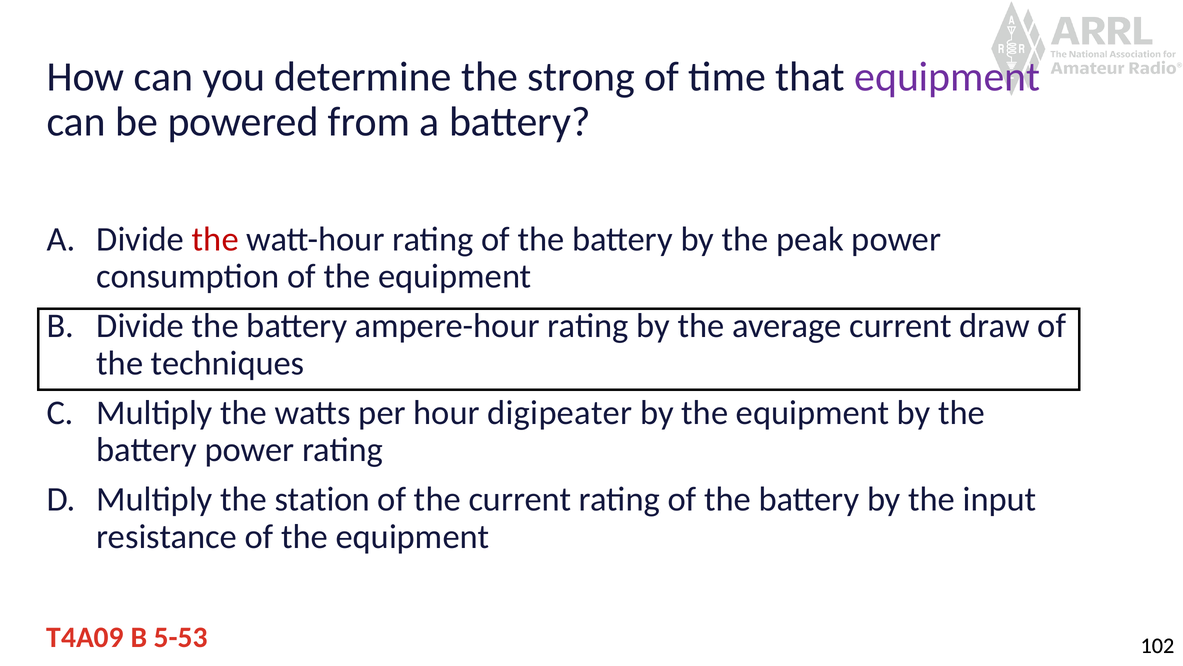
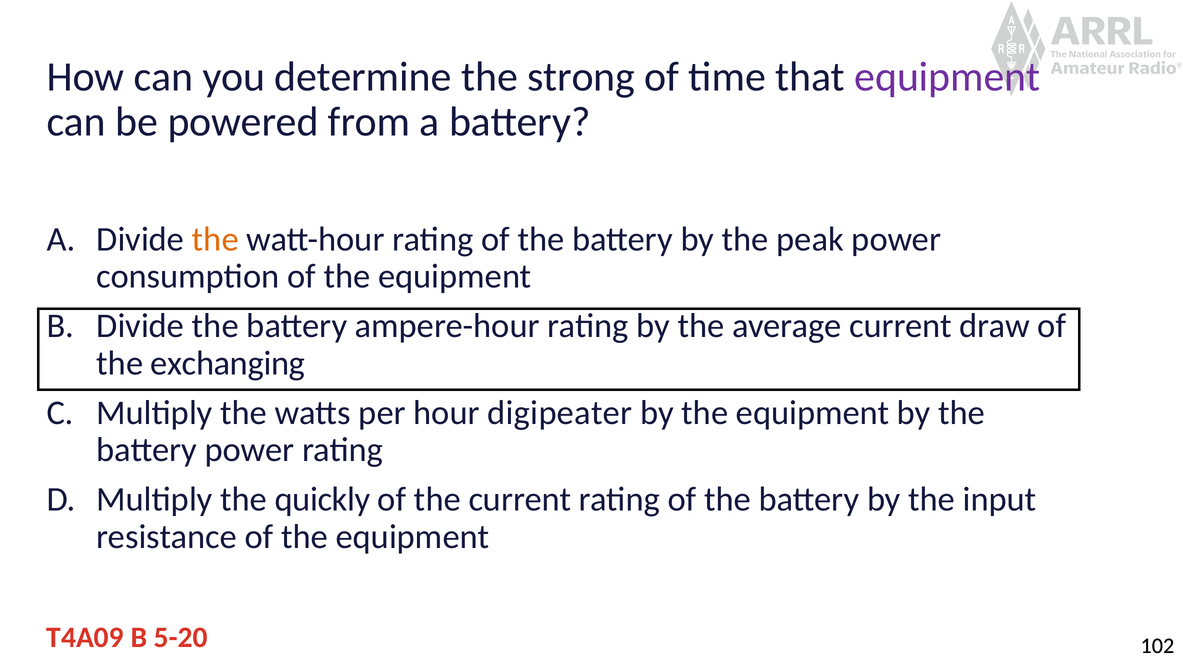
the colour: red -> orange (215, 239)
techniques: techniques -> exchanging (228, 363)
station: station -> quickly (322, 499)
5-53: 5-53 -> 5-20 (181, 637)
